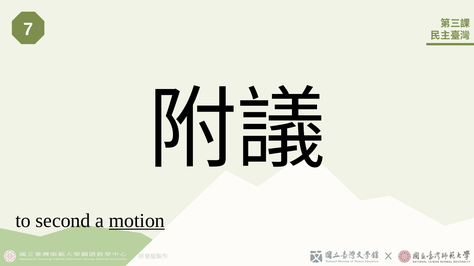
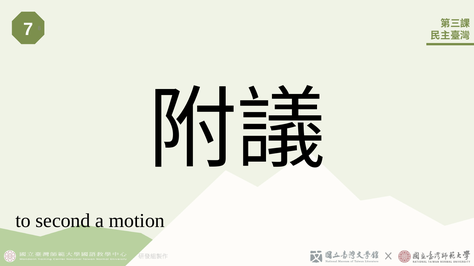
motion underline: present -> none (137, 221)
